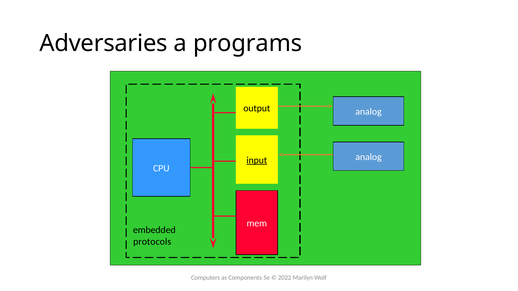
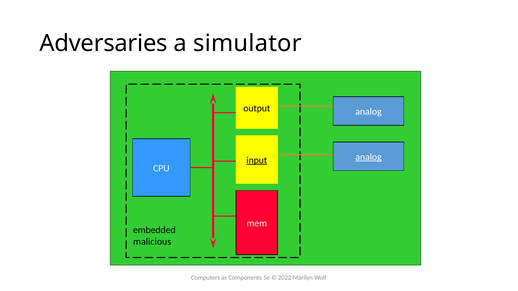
programs: programs -> simulator (247, 44)
analog underline: none -> present (369, 157)
protocols: protocols -> malicious (152, 242)
